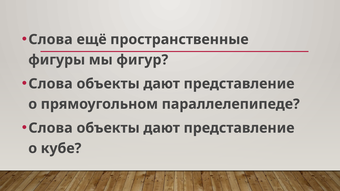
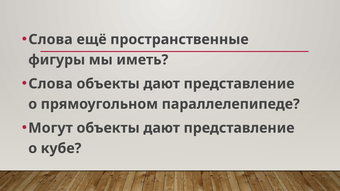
фигур: фигур -> иметь (142, 60)
Слова: Слова -> Могут (51, 128)
